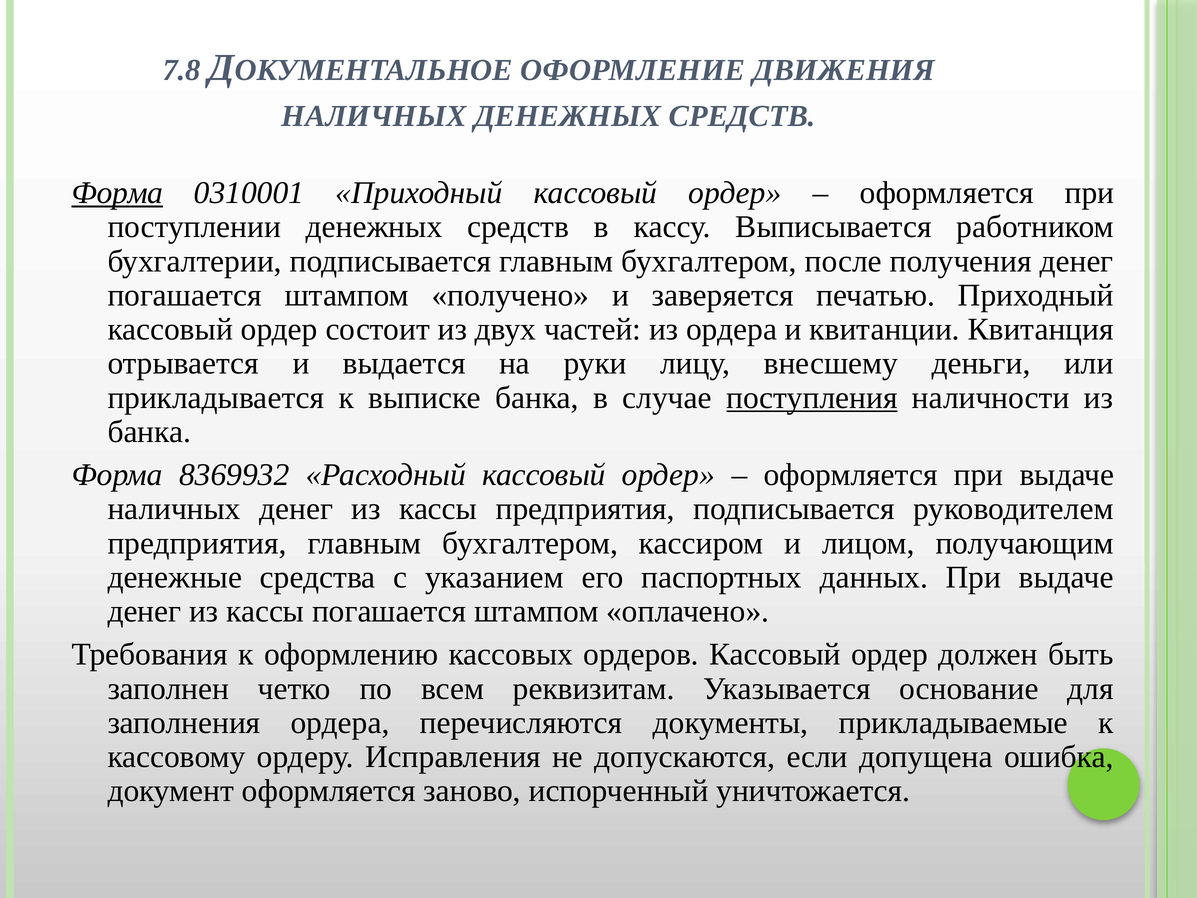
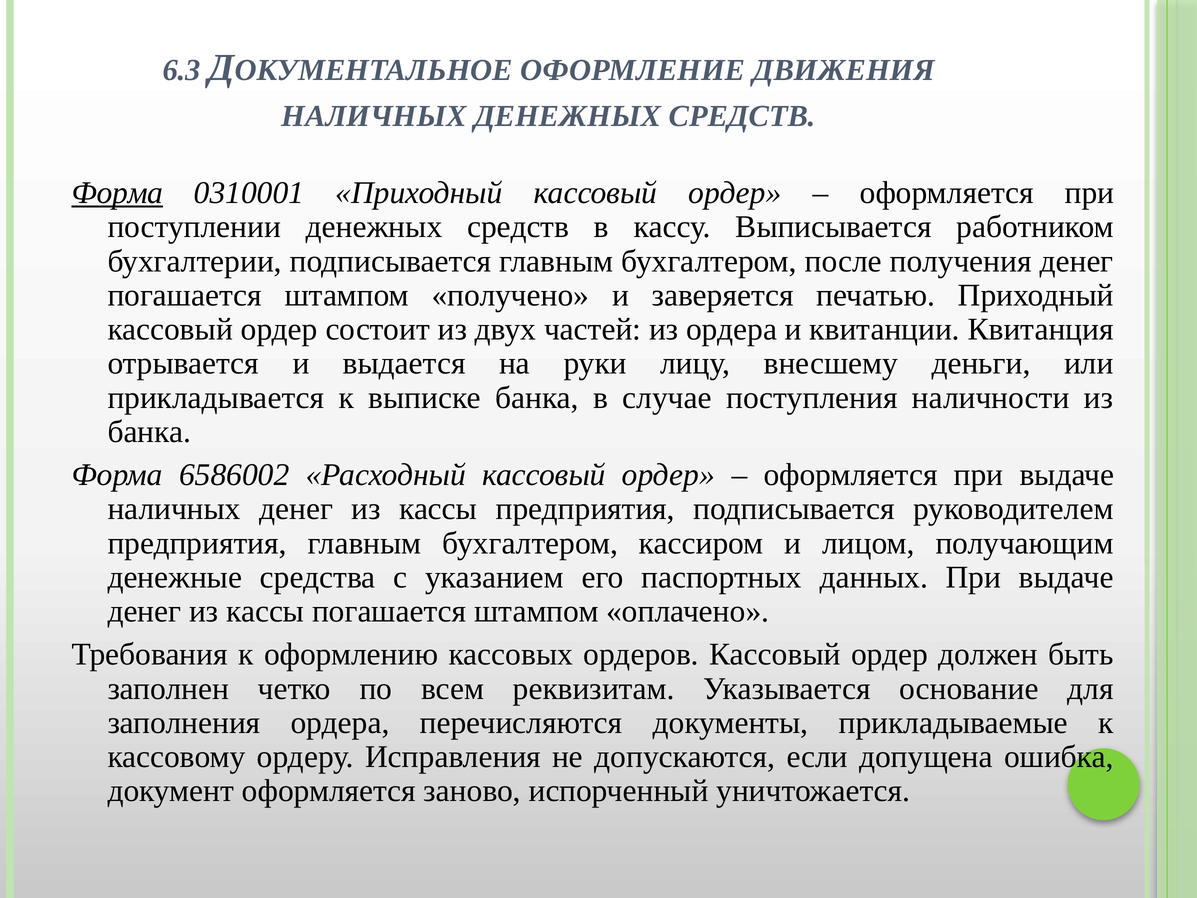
7.8: 7.8 -> 6.3 (182, 70)
поступления underline: present -> none (812, 398)
8369932: 8369932 -> 6586002 (234, 475)
